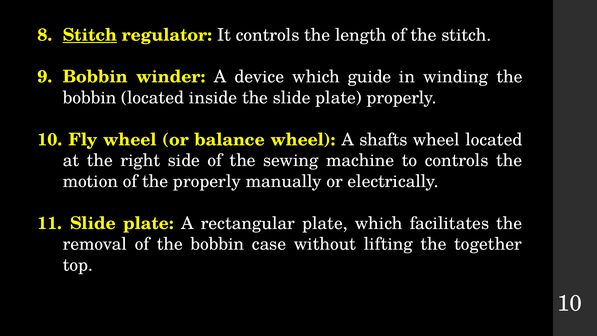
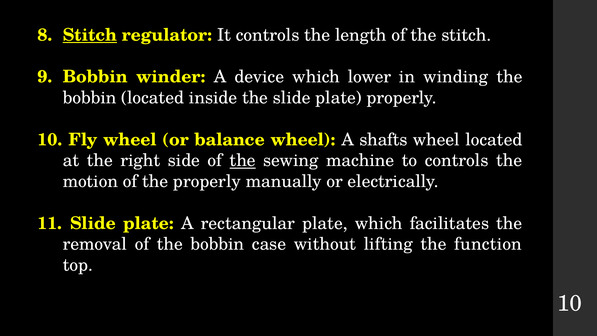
guide: guide -> lower (369, 77)
the underline: none -> present (243, 160)
together: together -> function (488, 244)
